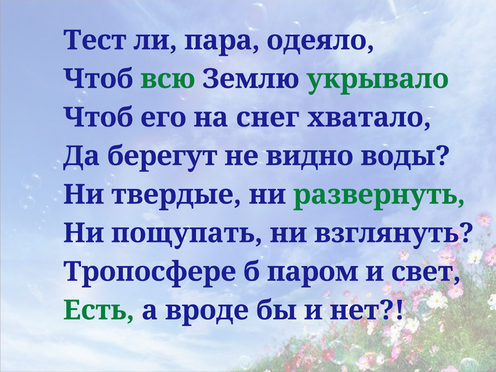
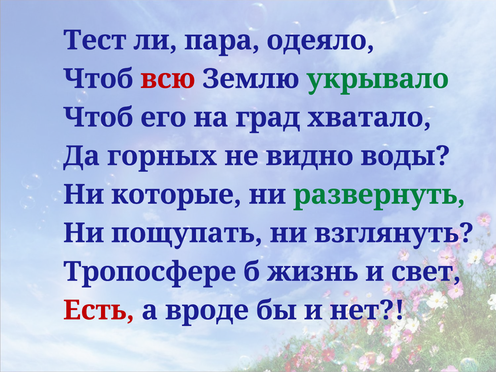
всю colour: green -> red (168, 79)
снег: снег -> град (268, 117)
берегут: берегут -> горных (162, 156)
твердые: твердые -> которые (176, 195)
паром: паром -> жизнь (313, 272)
Есть colour: green -> red (99, 310)
